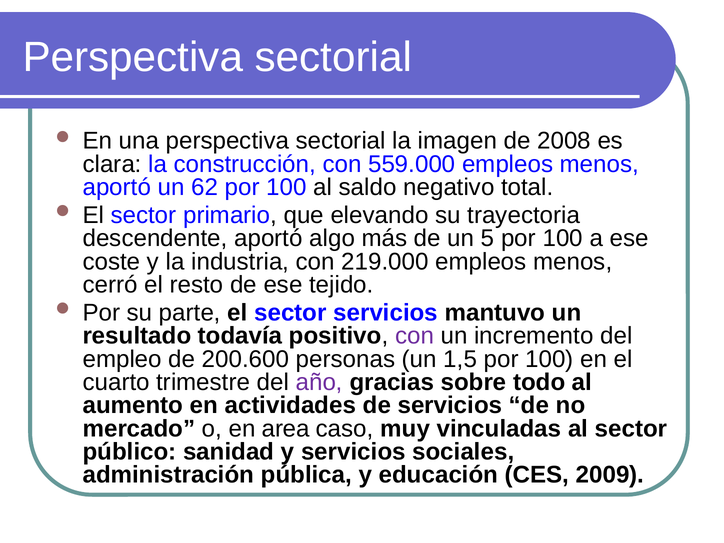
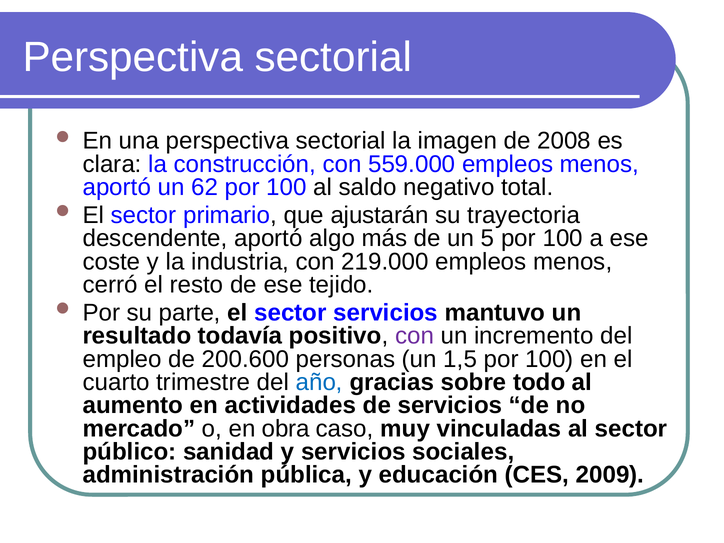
elevando: elevando -> ajustarán (380, 215)
año colour: purple -> blue (319, 382)
area: area -> obra (286, 429)
